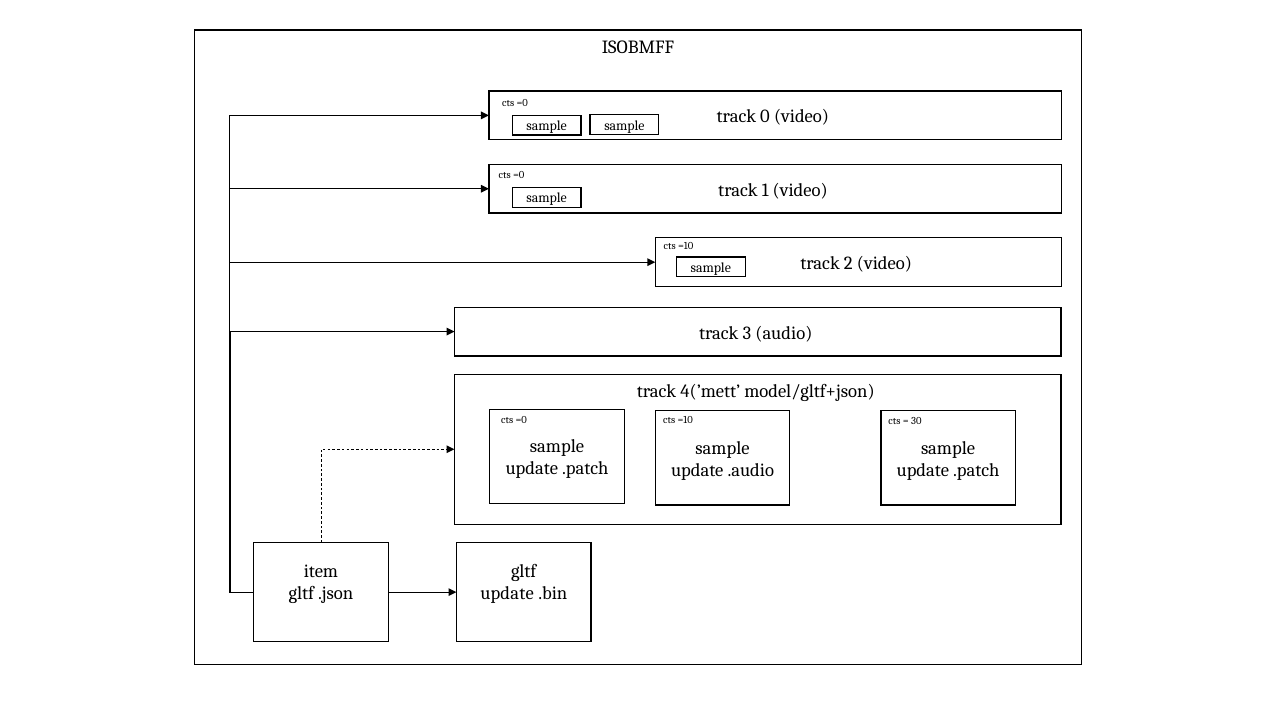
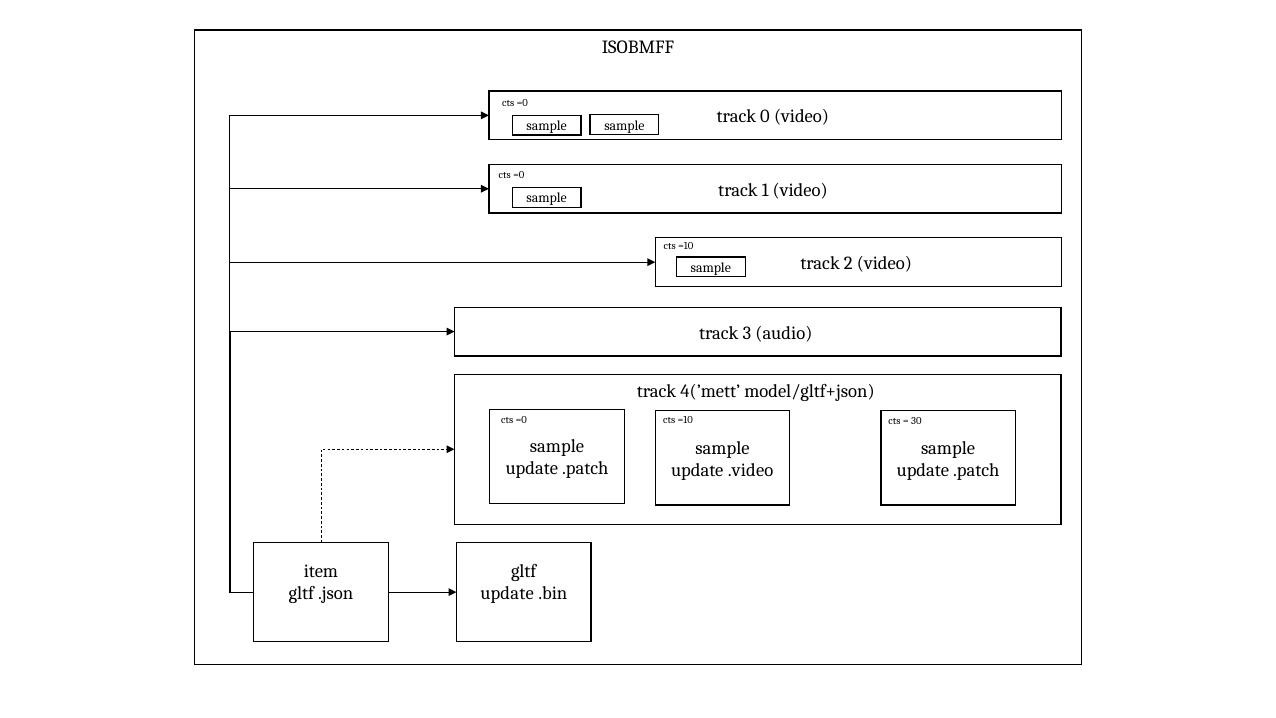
.audio: .audio -> .video (751, 470)
